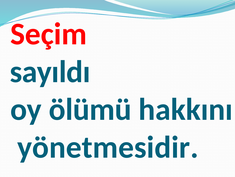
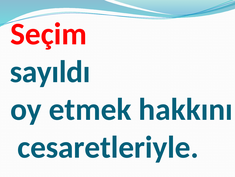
ölümü: ölümü -> etmek (90, 109)
yönetmesidir: yönetmesidir -> cesaretleriyle (108, 147)
